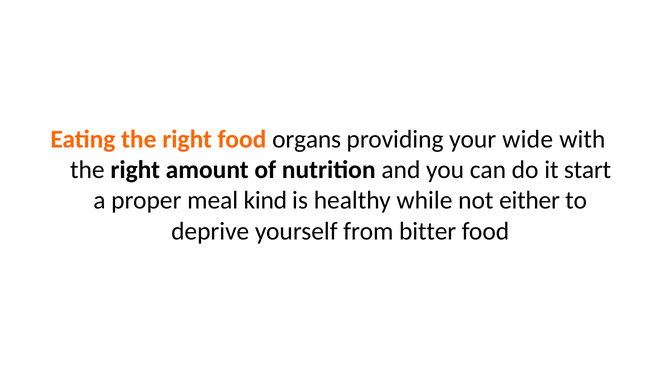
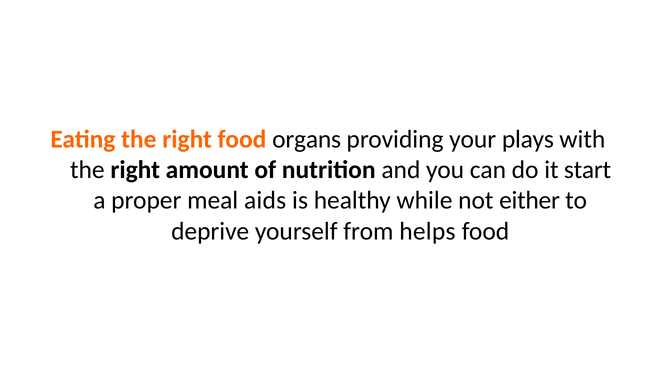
wide: wide -> plays (528, 139)
kind: kind -> aids (265, 201)
bitter: bitter -> helps (427, 231)
